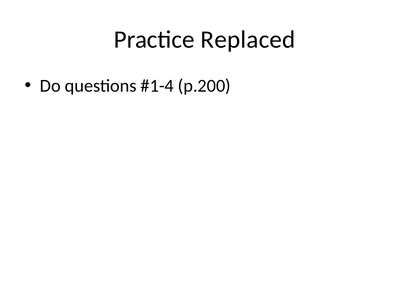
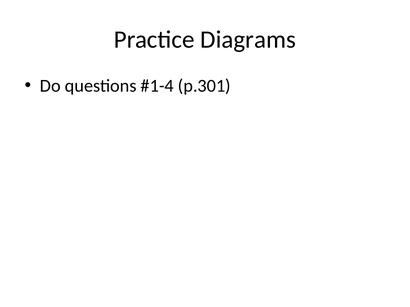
Replaced: Replaced -> Diagrams (248, 40)
p.200: p.200 -> p.301 (204, 86)
